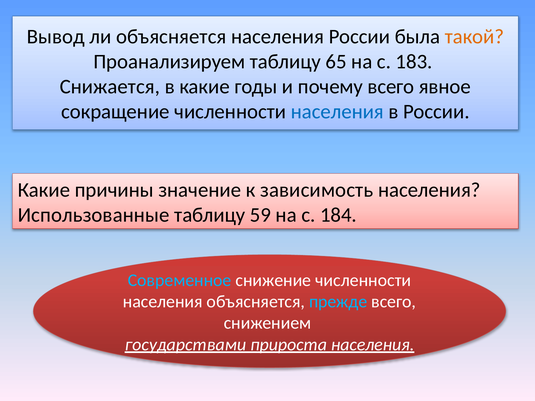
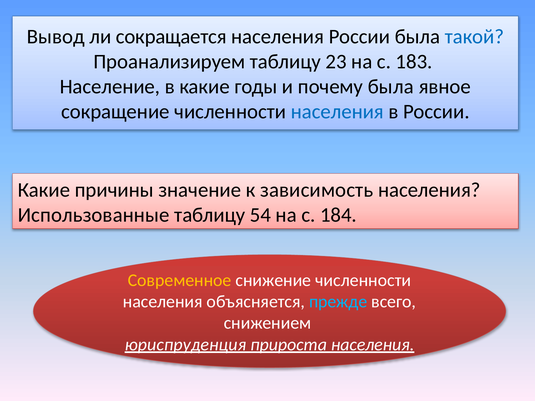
ли объясняется: объясняется -> сокращается (171, 37)
такой colour: orange -> blue (474, 37)
65: 65 -> 23 (336, 62)
Снижается: Снижается -> Население (110, 87)
почему всего: всего -> была (391, 87)
59: 59 -> 54 (260, 215)
Современное colour: light blue -> yellow (180, 281)
государствами: государствами -> юриспруденция (185, 345)
